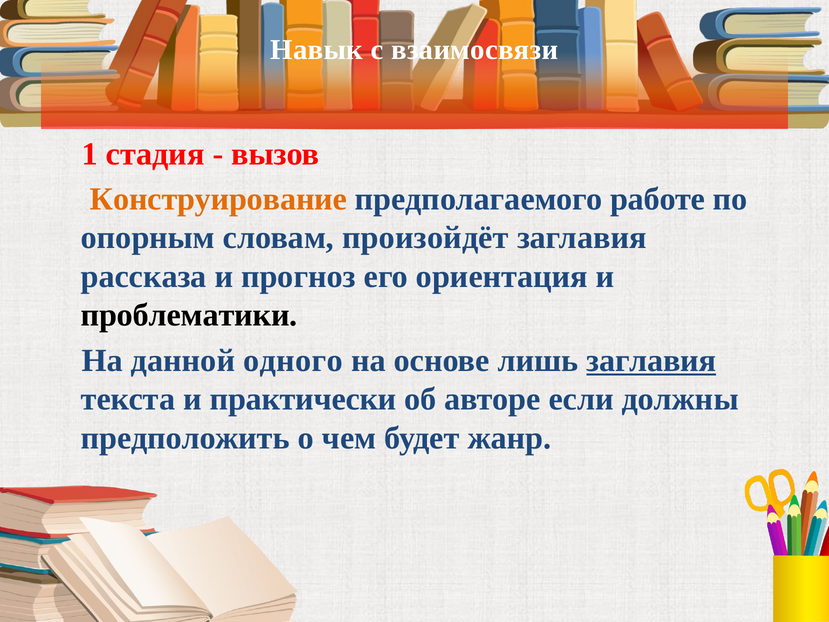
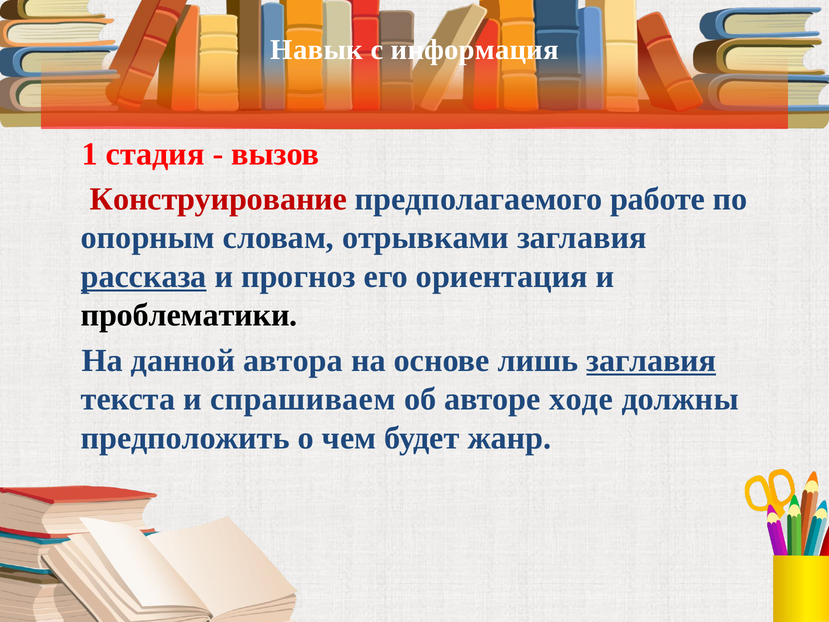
взаимосвязи: взаимосвязи -> информация (475, 50)
Конструирование colour: orange -> red (219, 199)
произойдёт: произойдёт -> отрывками (426, 238)
рассказа underline: none -> present (144, 276)
одного: одного -> автора (293, 360)
практически: практически -> спрашиваем (303, 399)
если: если -> ходе (581, 399)
